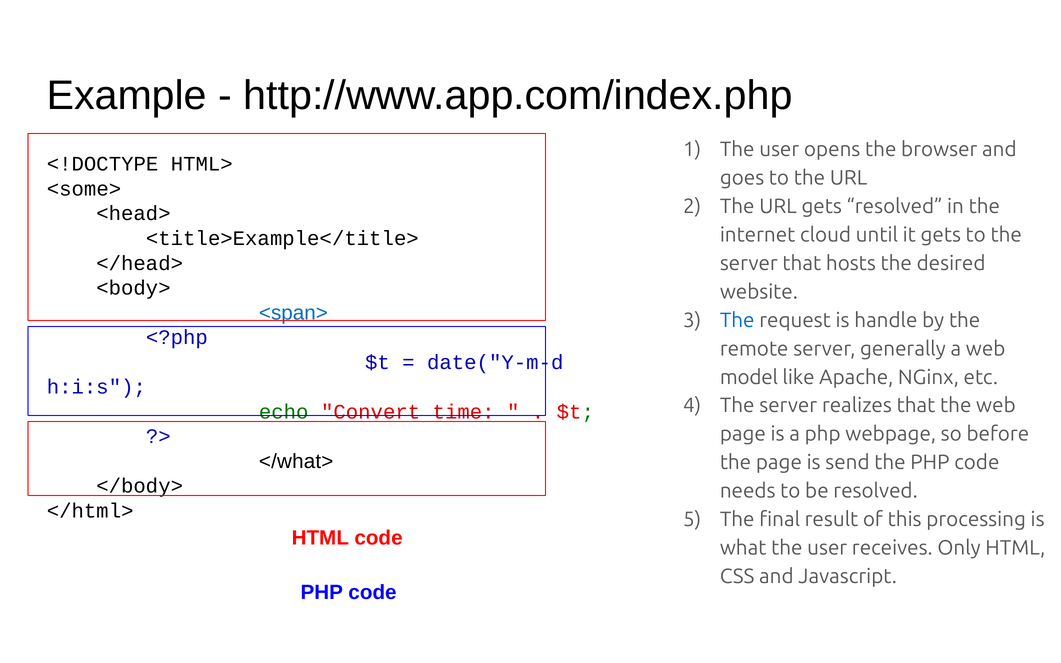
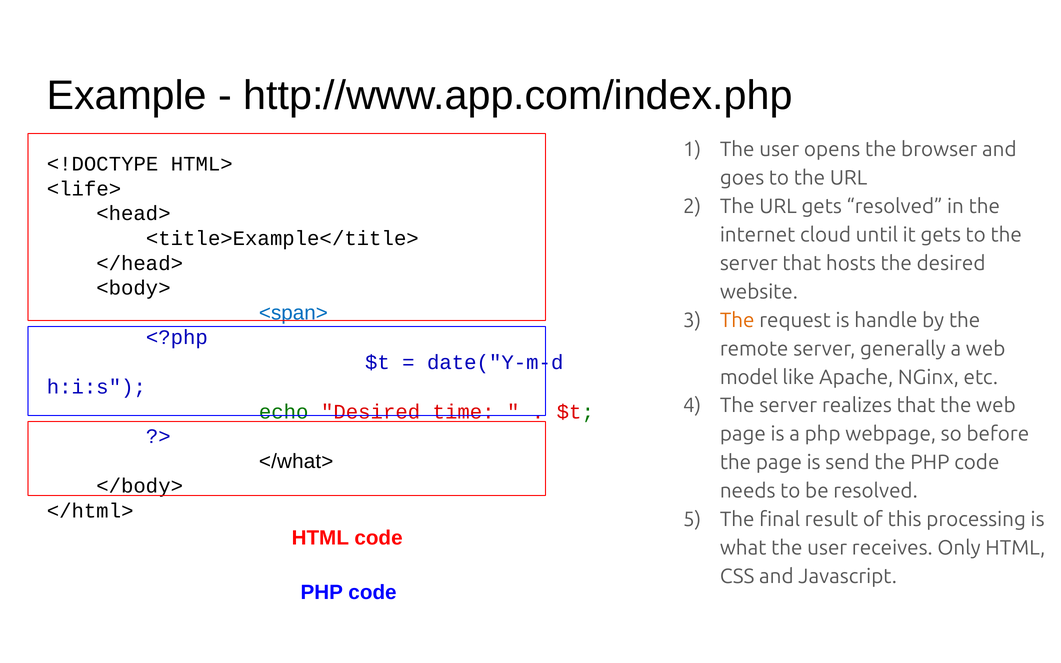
<some>: <some> -> <life> (84, 189)
The colour: blue -> orange (737, 320)
echo Convert: Convert -> Desired (371, 412)
